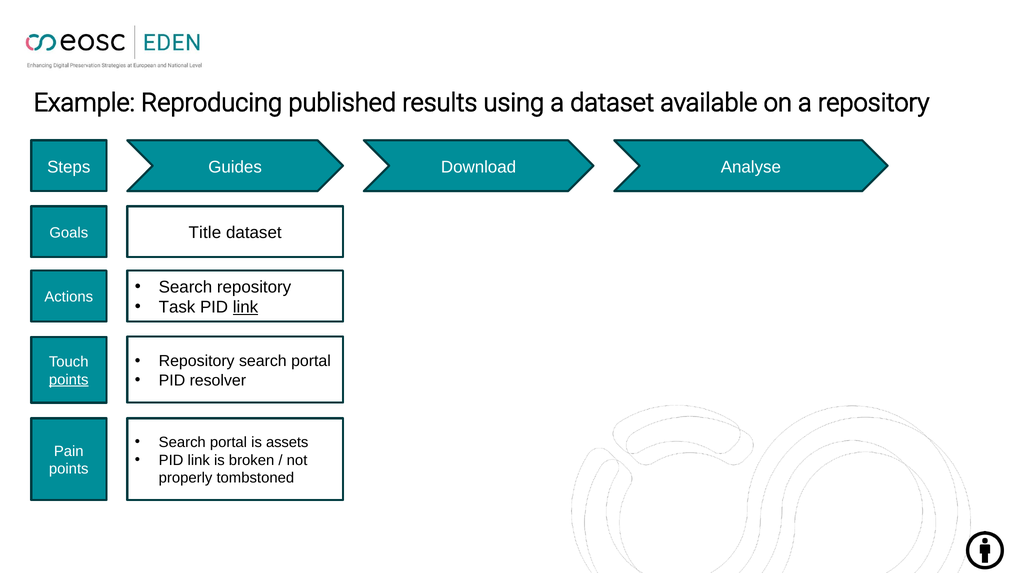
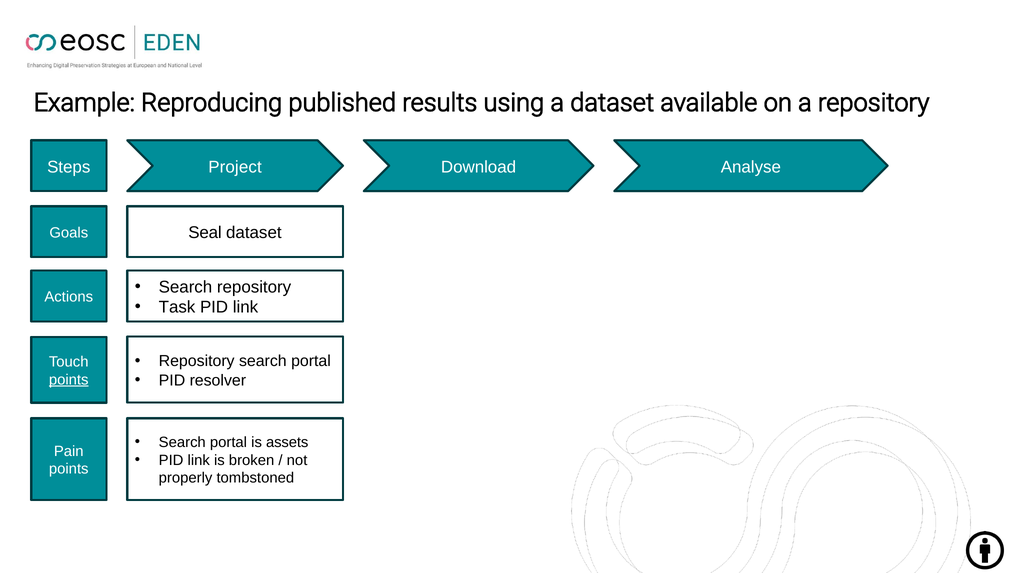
Guides: Guides -> Project (235, 167)
Title: Title -> Seal (205, 233)
link underline: present -> none (245, 307)
